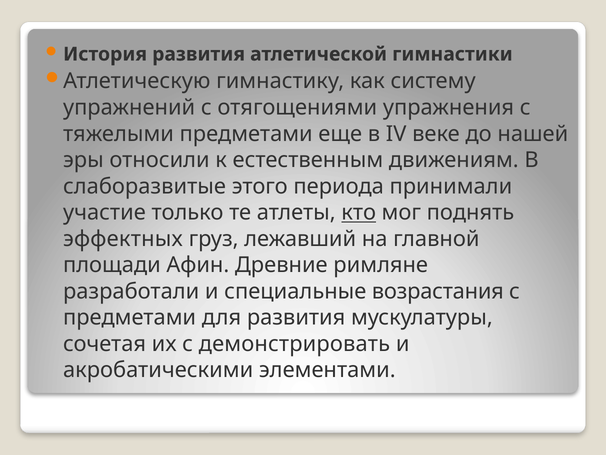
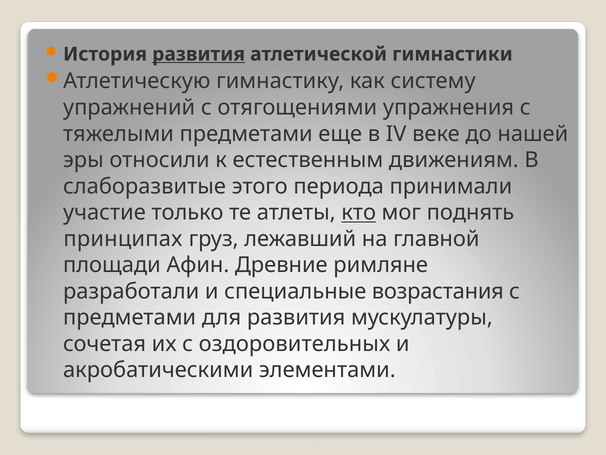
развития underline: none -> present (199, 54)
эффектных: эффектных -> принципах (123, 239)
демонстрировать: демонстрировать -> оздоровительных (294, 344)
